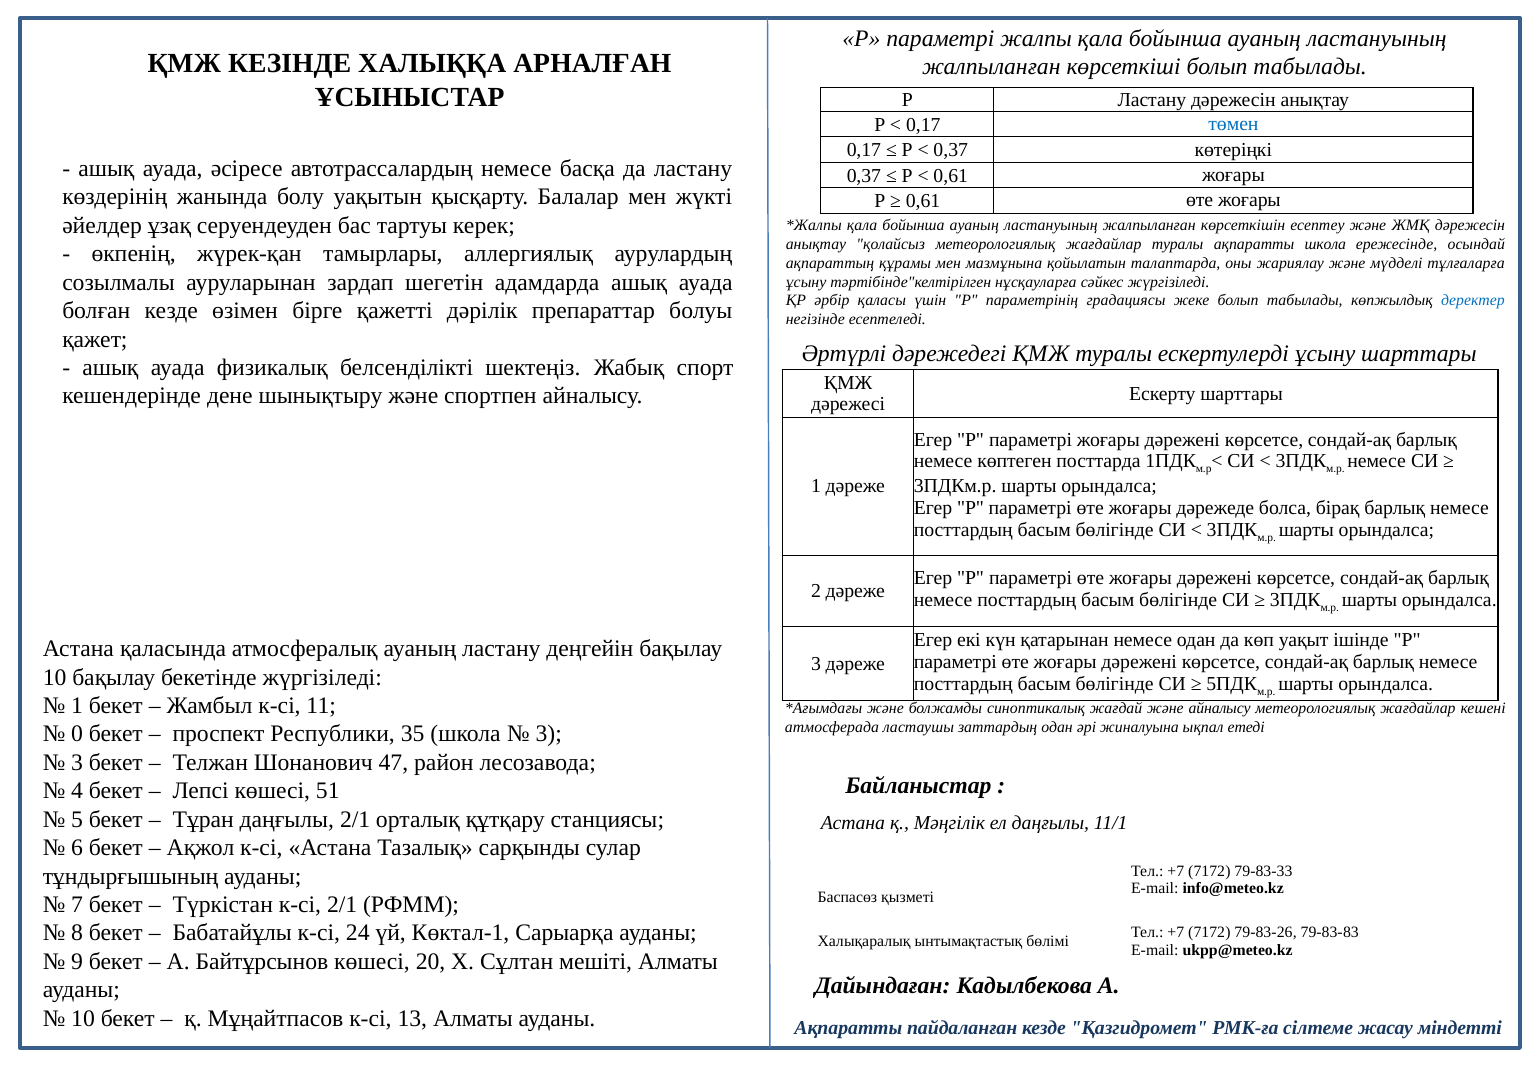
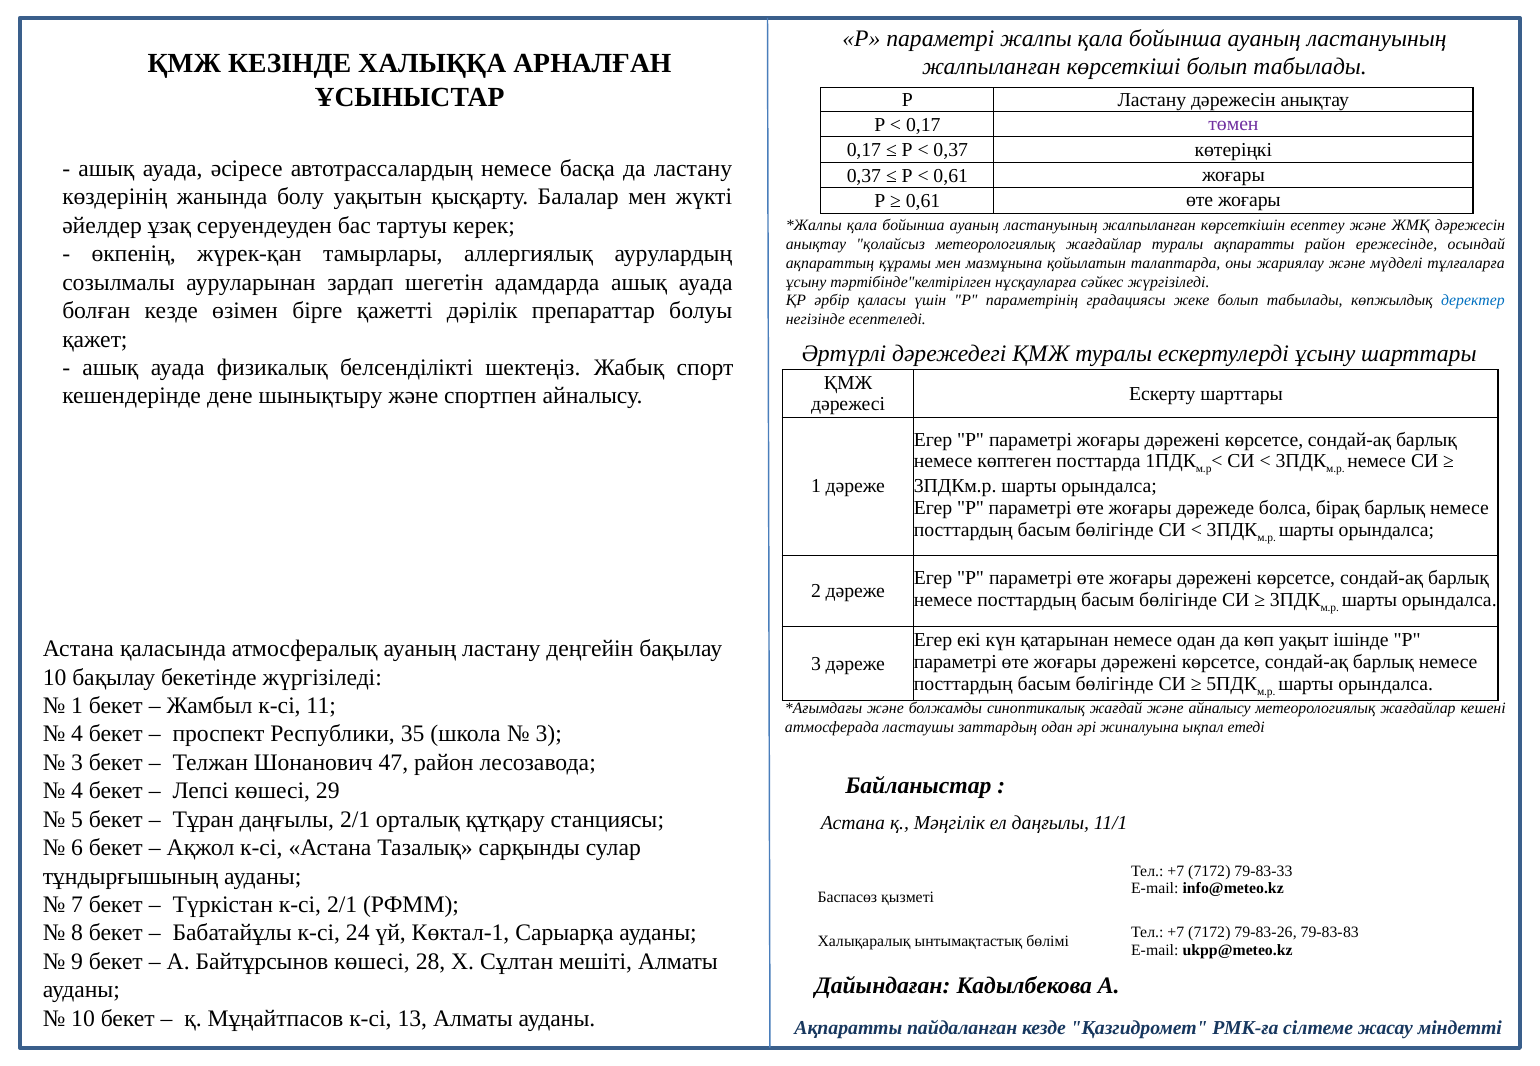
төмен colour: blue -> purple (1233, 124)
ақпаратты школа: школа -> район (1325, 244)
0: 0 -> 4 (77, 734)
51: 51 -> 29 (328, 791)
20: 20 -> 28 (431, 962)
